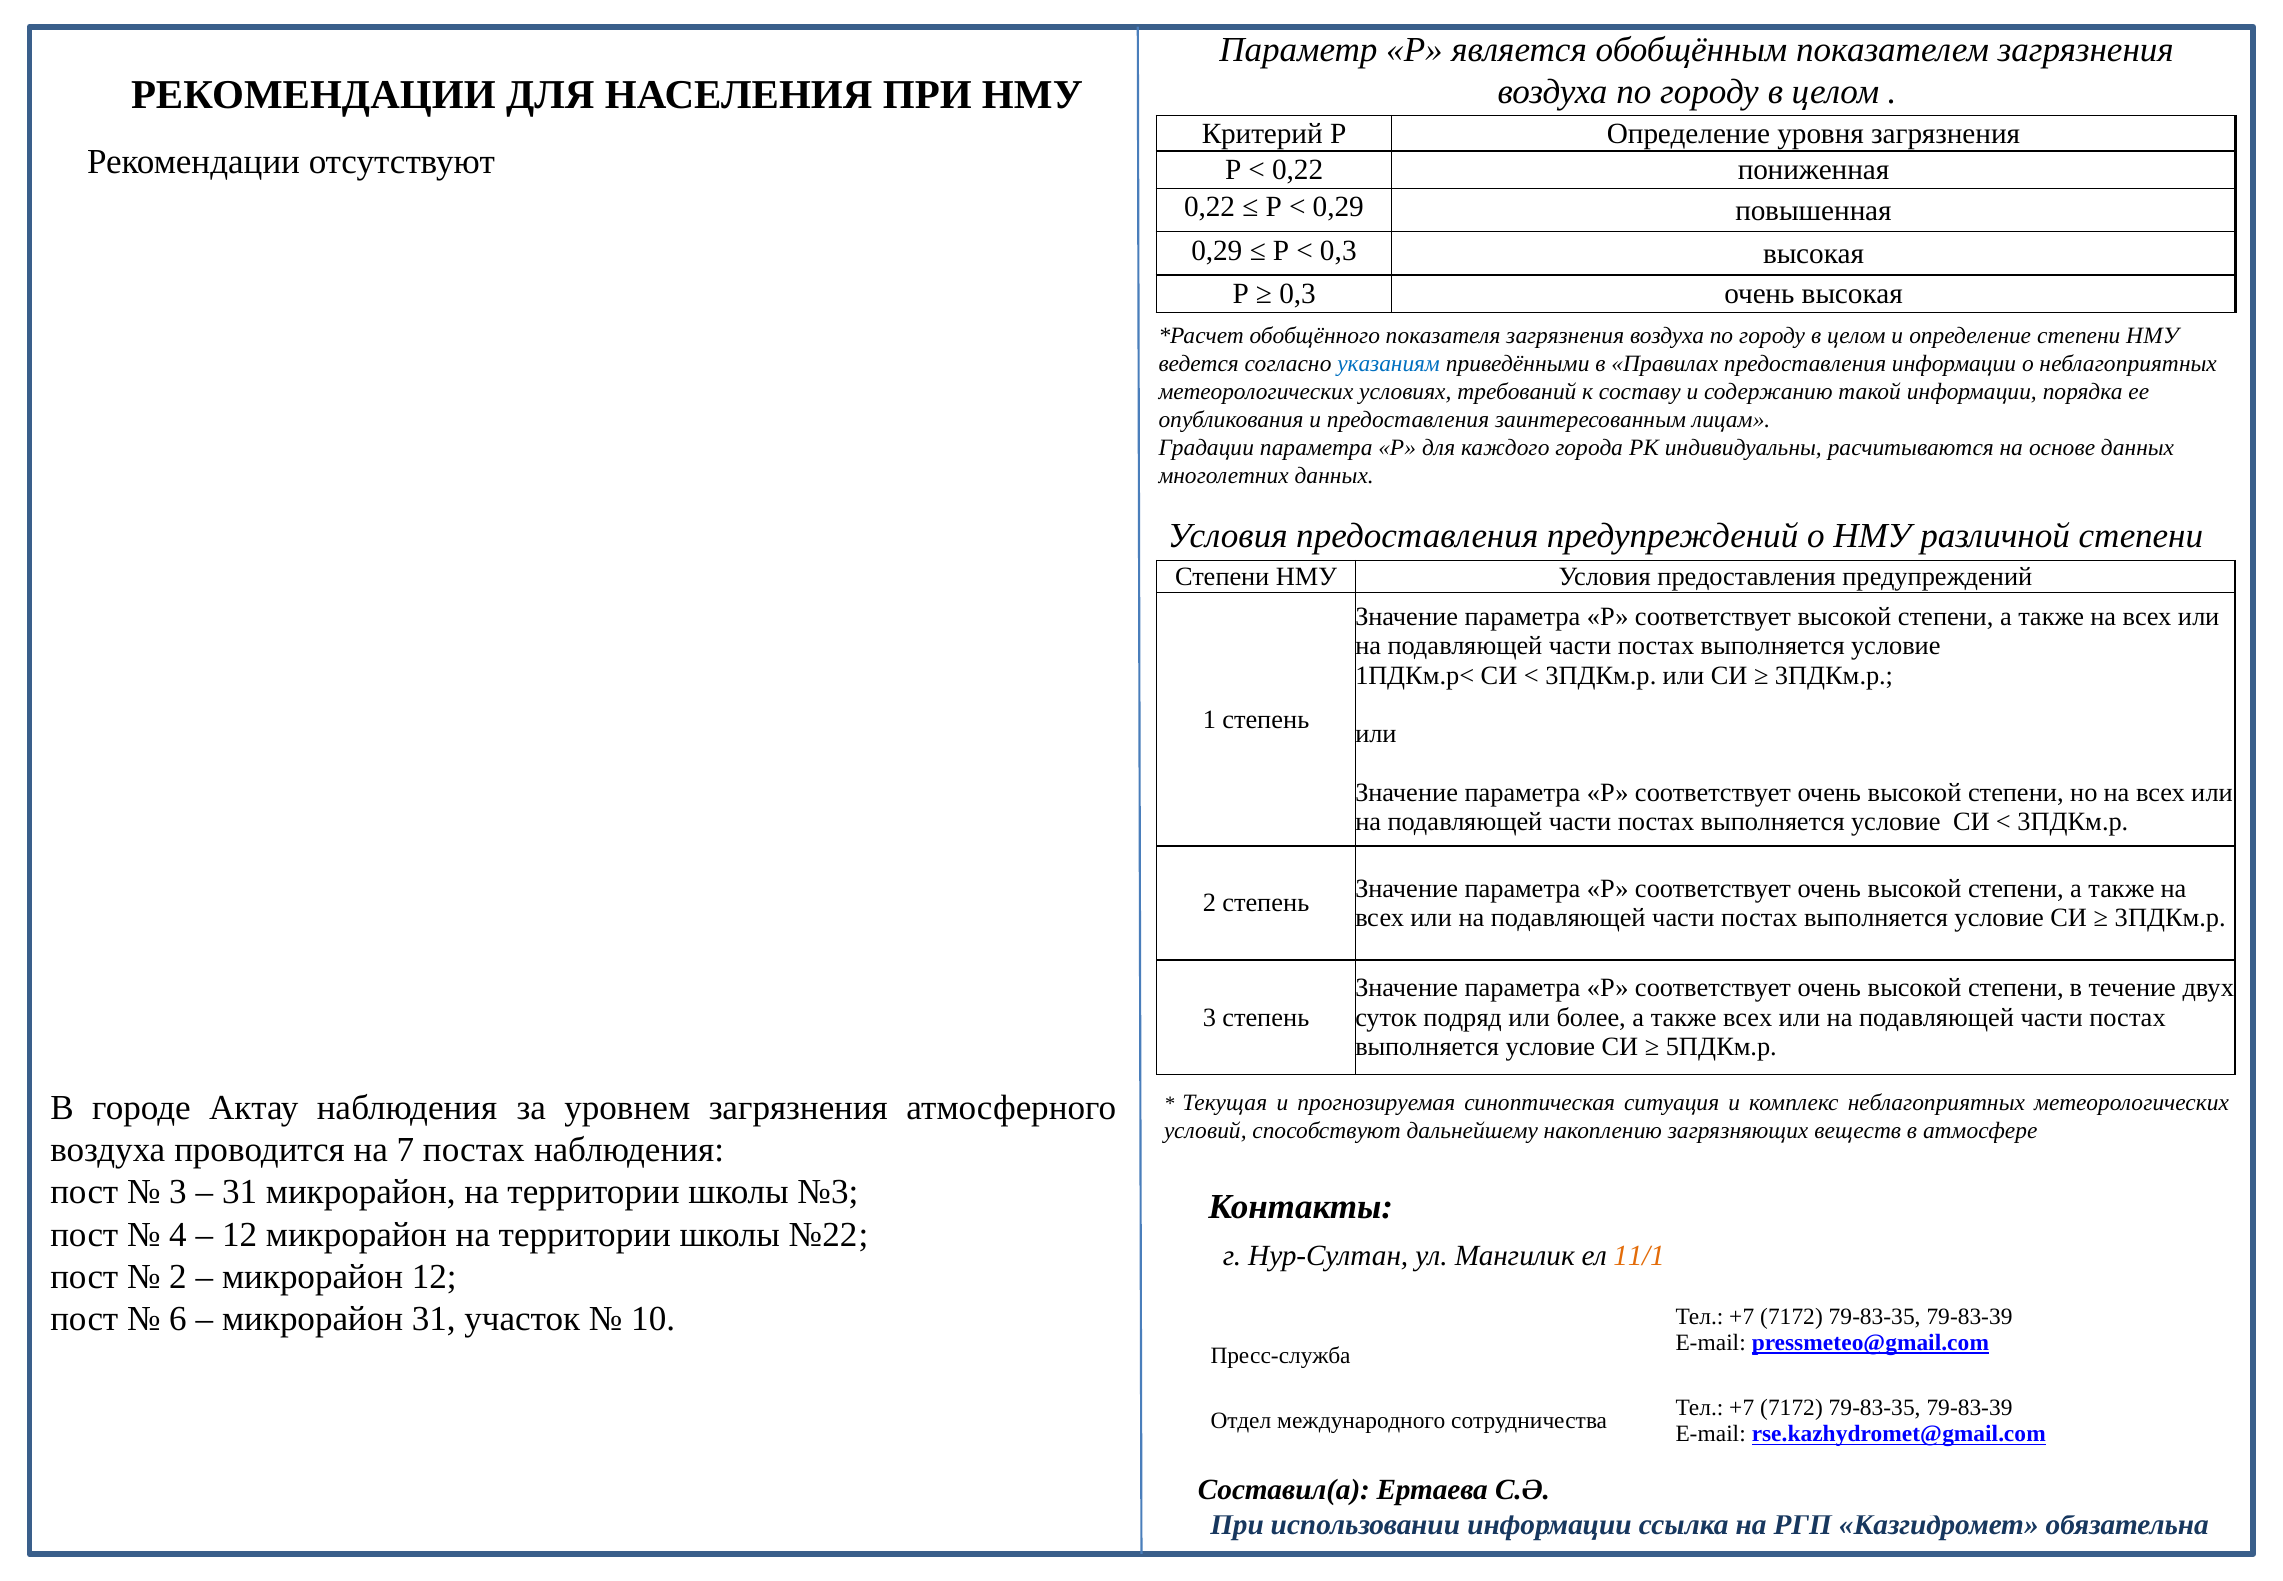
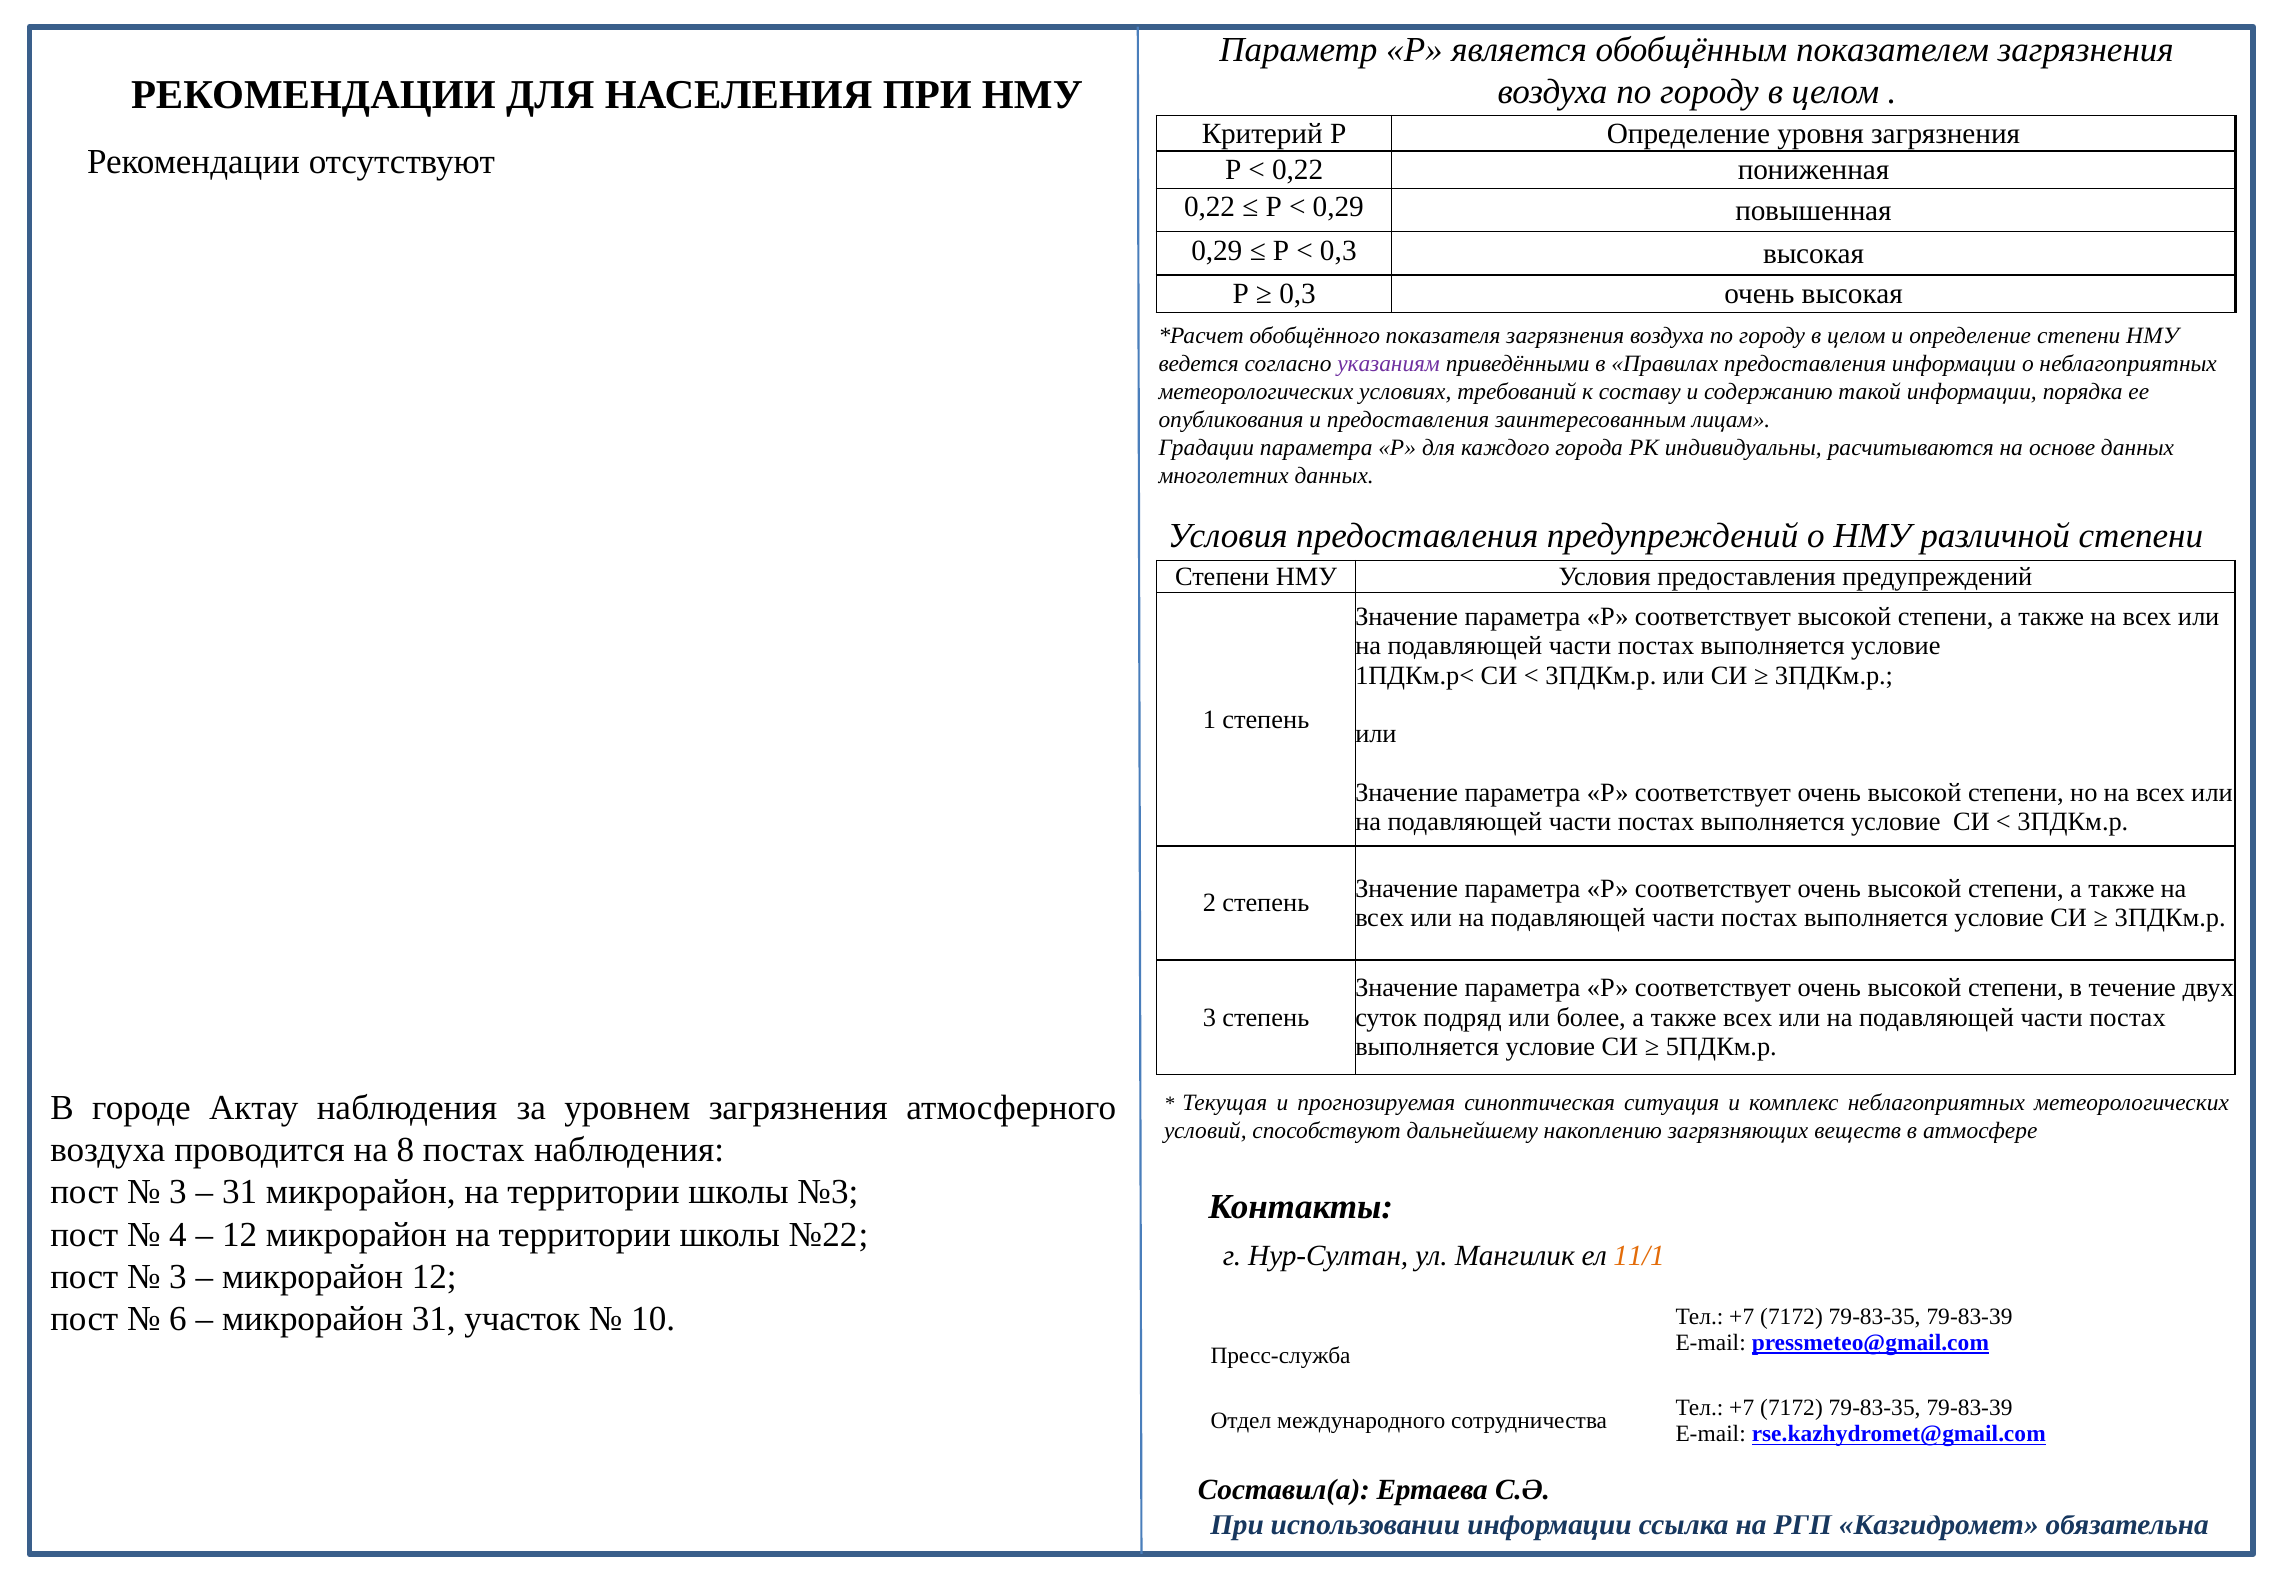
указаниям colour: blue -> purple (1389, 363)
7: 7 -> 8 (405, 1150)
2: 2 -> 3 (178, 1276)
